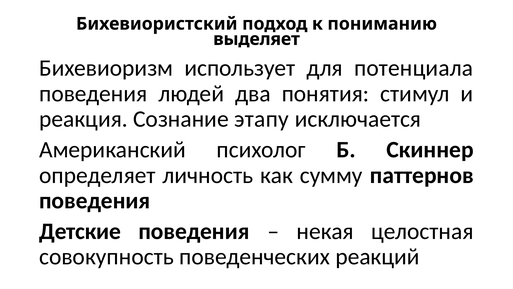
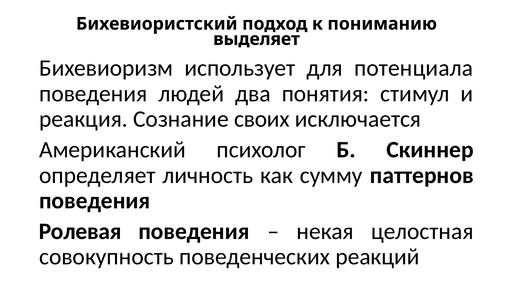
этапу: этапу -> своих (262, 119)
Детские: Детские -> Ролевая (80, 231)
